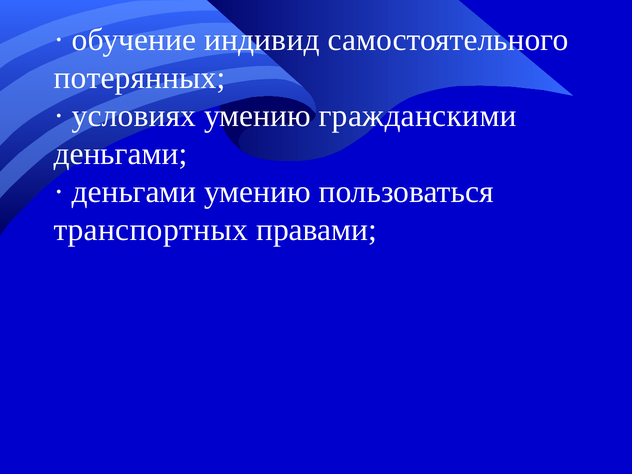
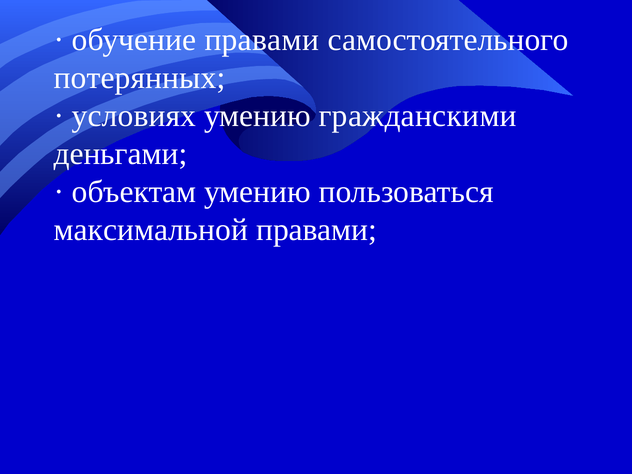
обучение индивид: индивид -> правами (262, 40)
деньгами: деньгами -> объектам (134, 192)
транспортных: транспортных -> максимальной (151, 230)
